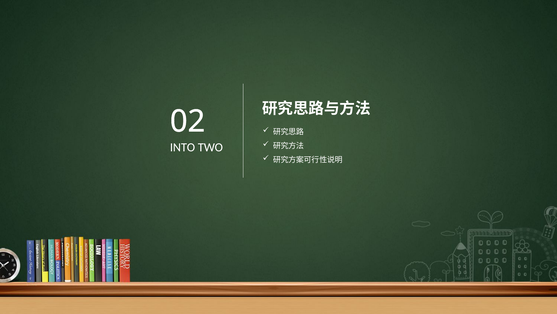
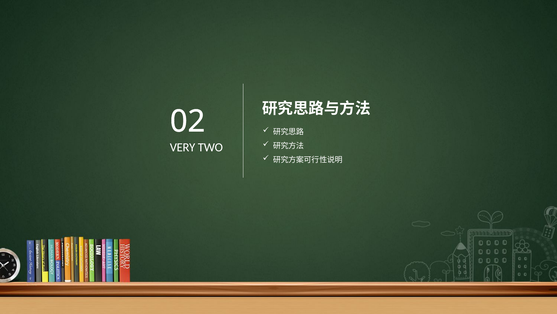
INTO: INTO -> VERY (183, 147)
